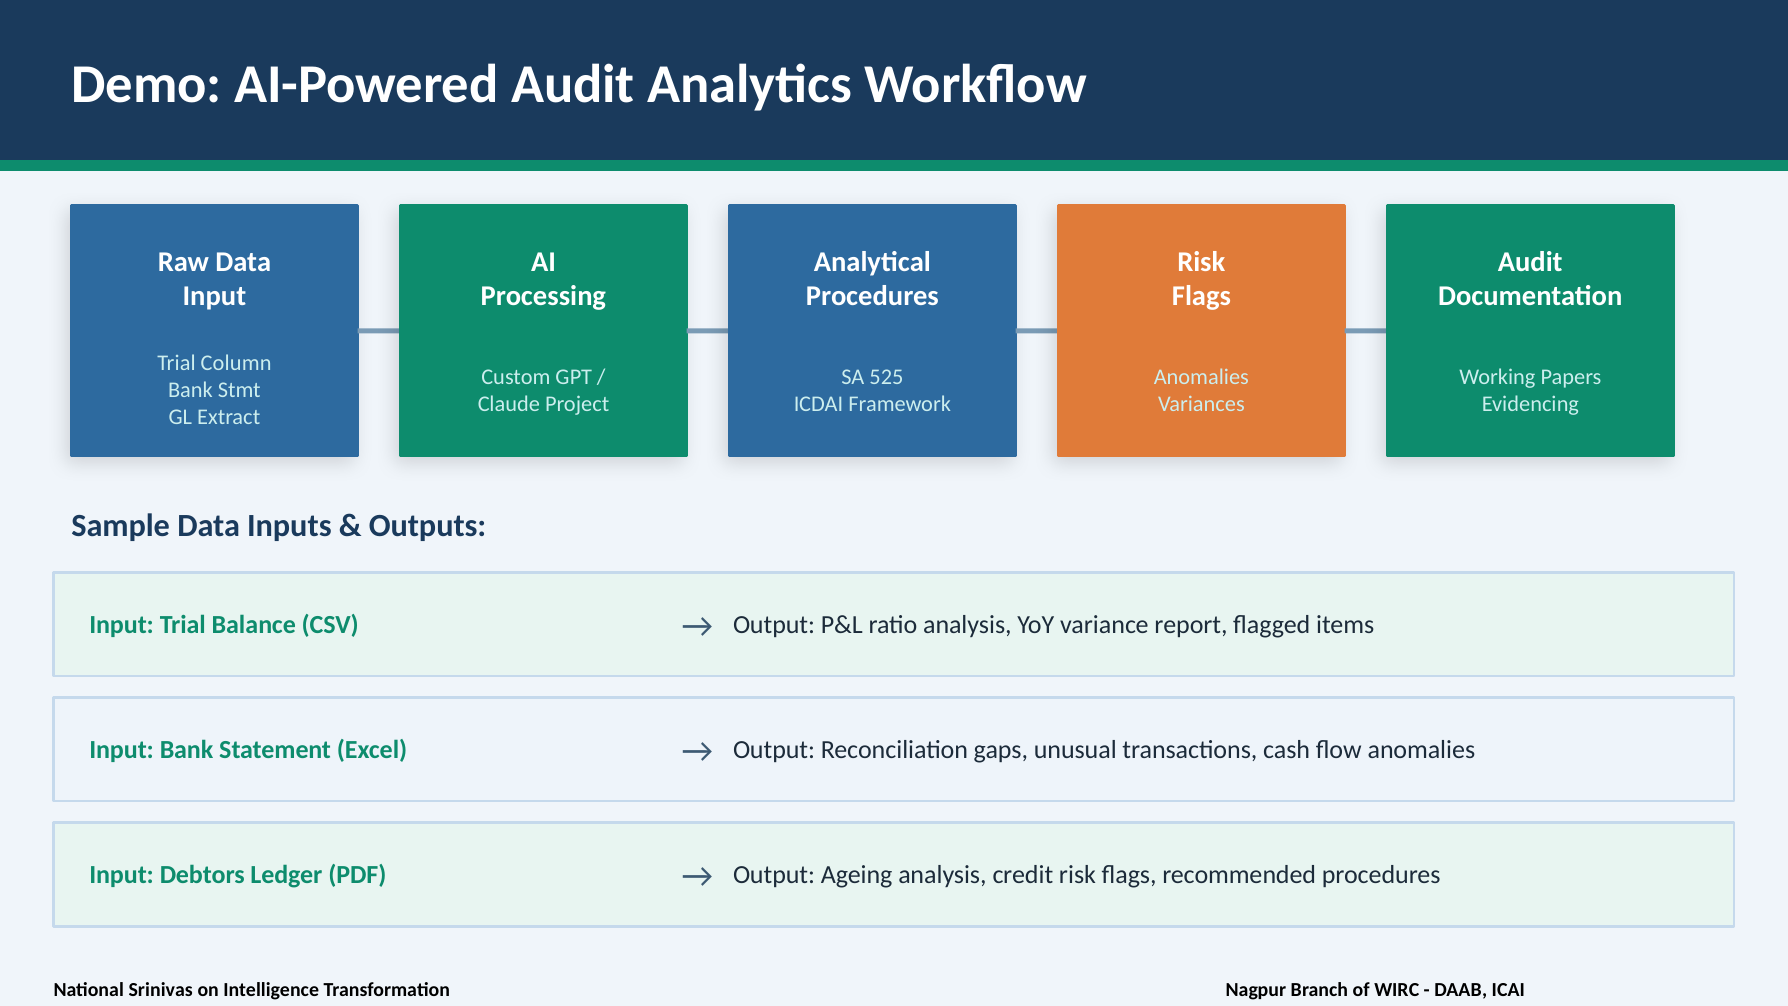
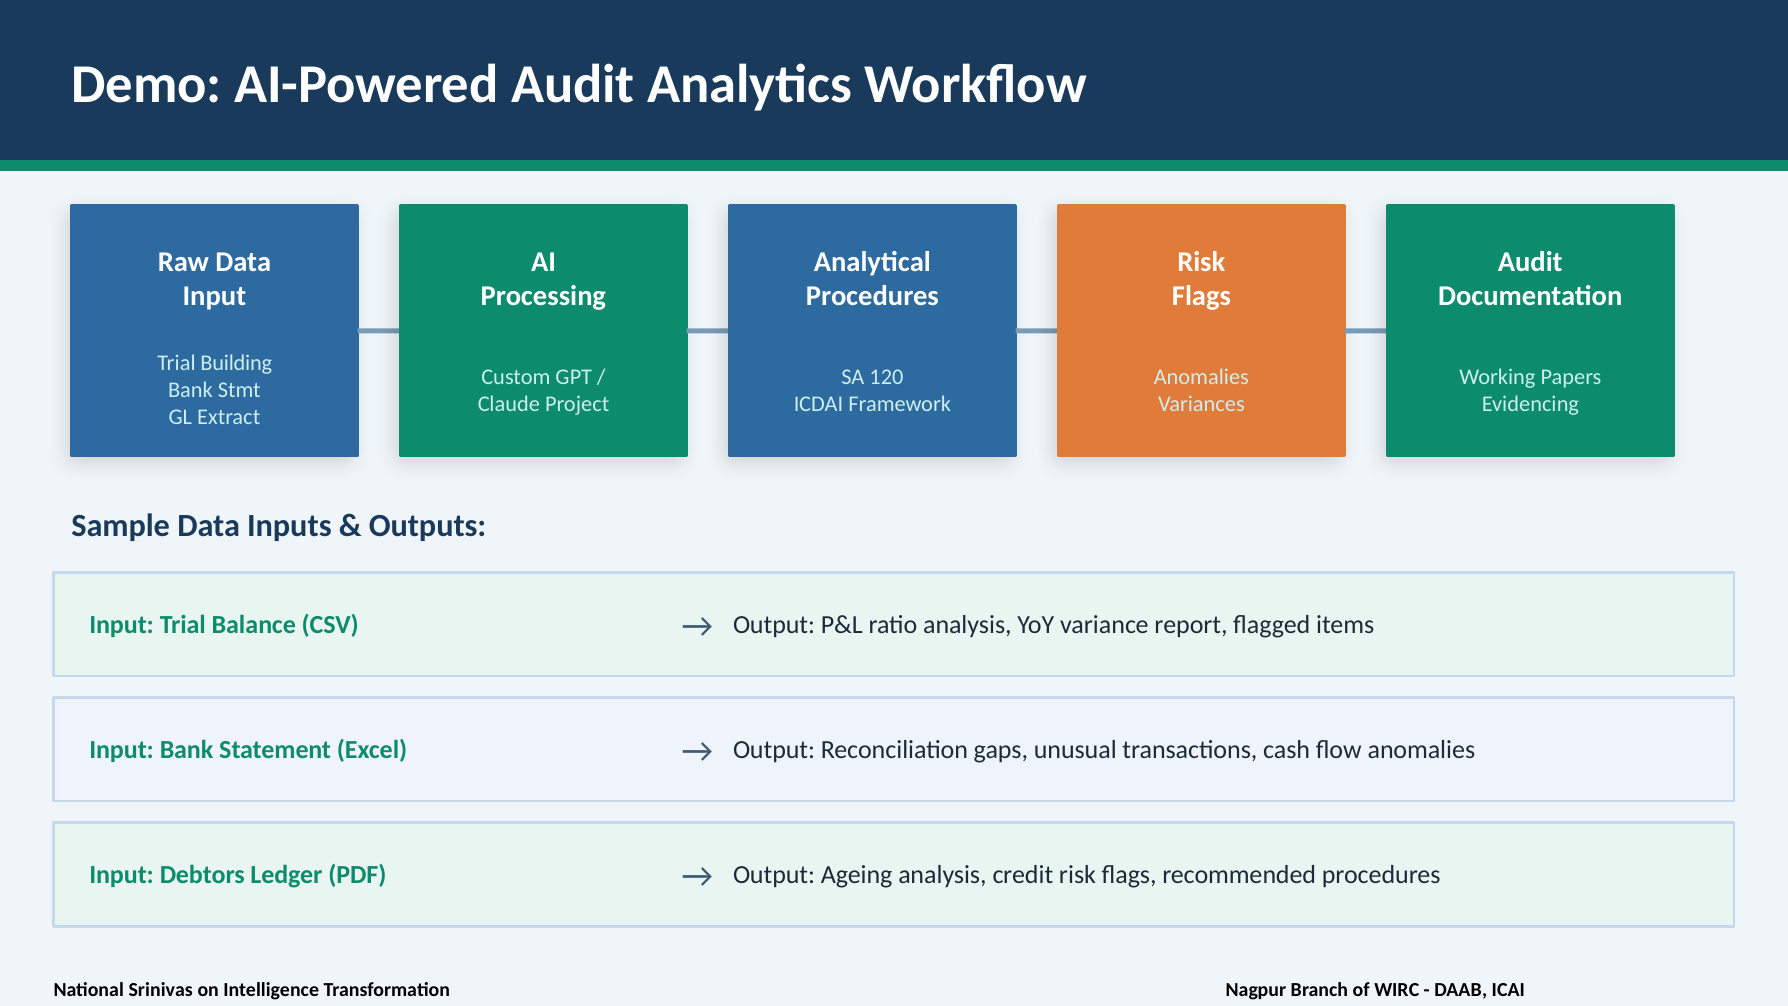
Column: Column -> Building (236, 364)
525: 525 -> 120 (886, 377)
